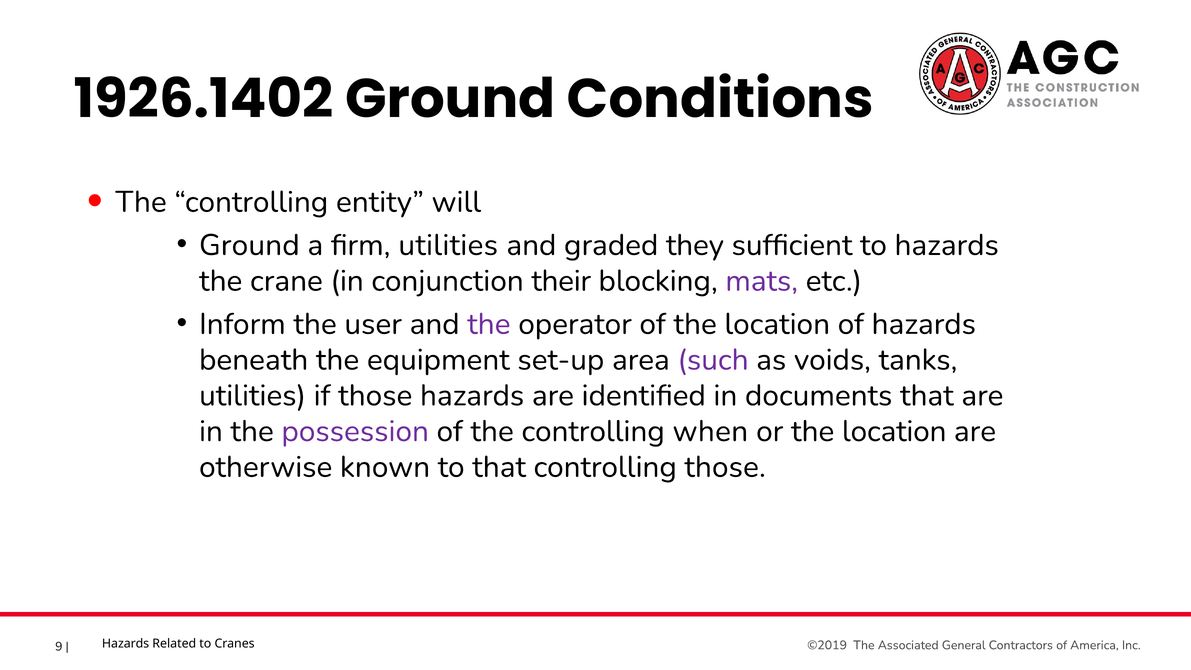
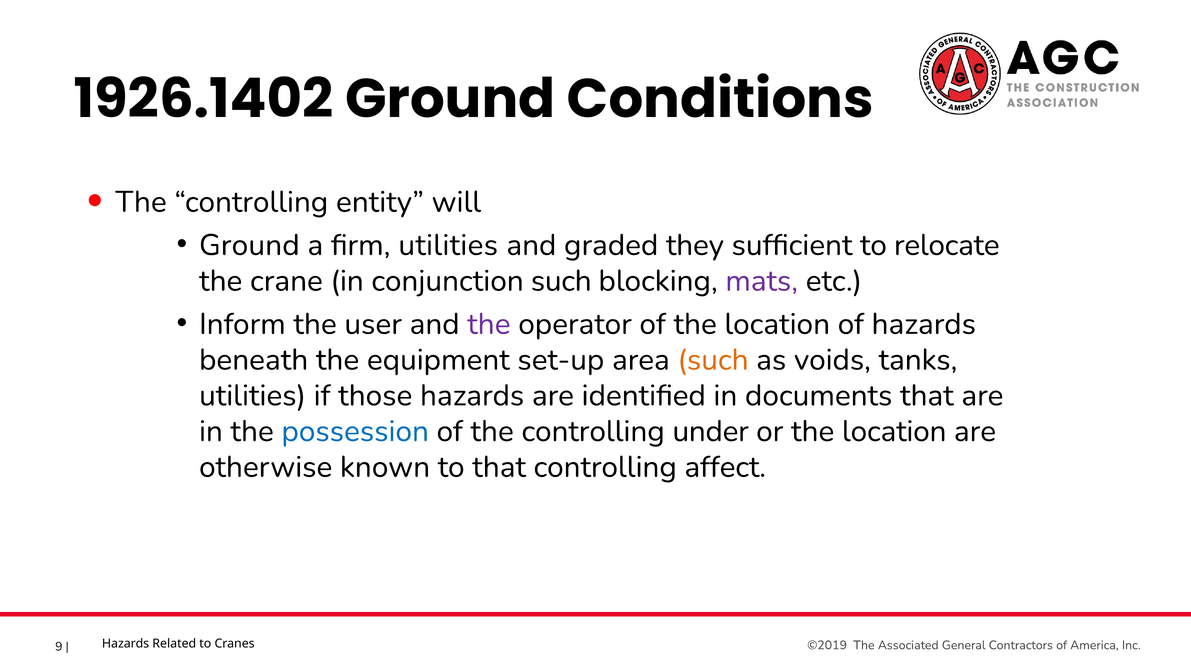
to hazards: hazards -> relocate (947, 245)
conjunction their: their -> such (561, 281)
such colour: purple -> orange (713, 360)
possession colour: purple -> blue (355, 431)
when: when -> under (711, 431)
controlling those: those -> affect (725, 467)
